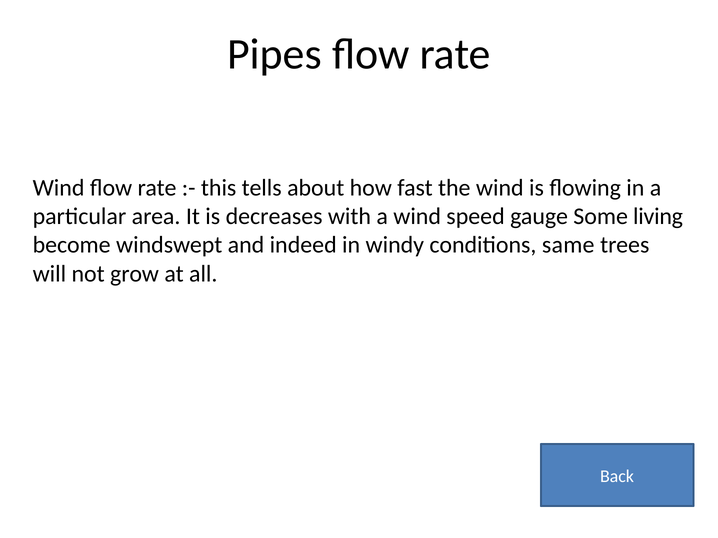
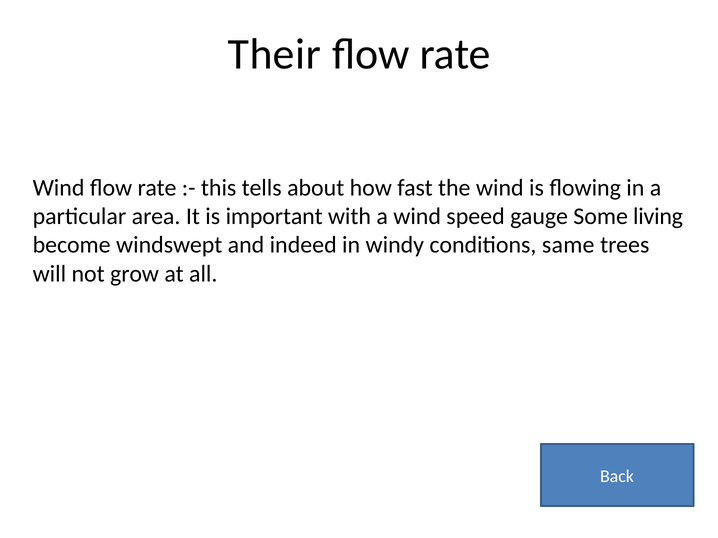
Pipes: Pipes -> Their (274, 54)
decreases: decreases -> important (274, 217)
